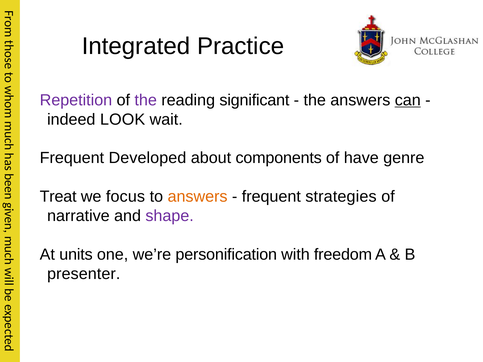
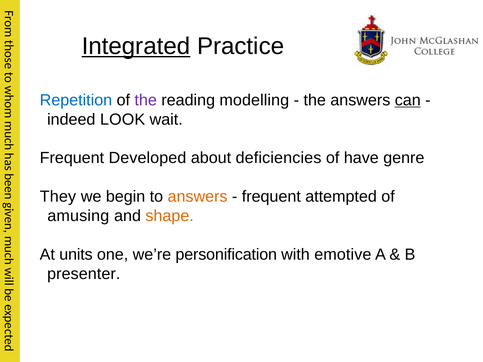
Integrated underline: none -> present (136, 46)
Repetition colour: purple -> blue (76, 100)
significant: significant -> modelling (254, 100)
components: components -> deficiencies (278, 158)
Treat: Treat -> They (58, 197)
focus: focus -> begin (126, 197)
strategies: strategies -> attempted (341, 197)
narrative: narrative -> amusing (78, 216)
shape colour: purple -> orange (170, 216)
freedom: freedom -> emotive (343, 255)
